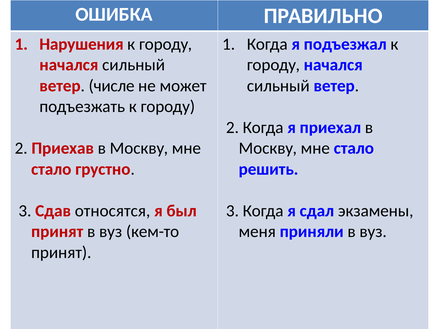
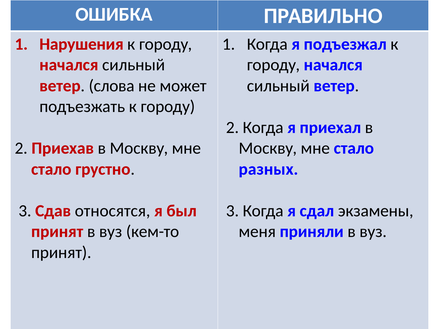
числе: числе -> слова (112, 86)
решить: решить -> разных (268, 169)
